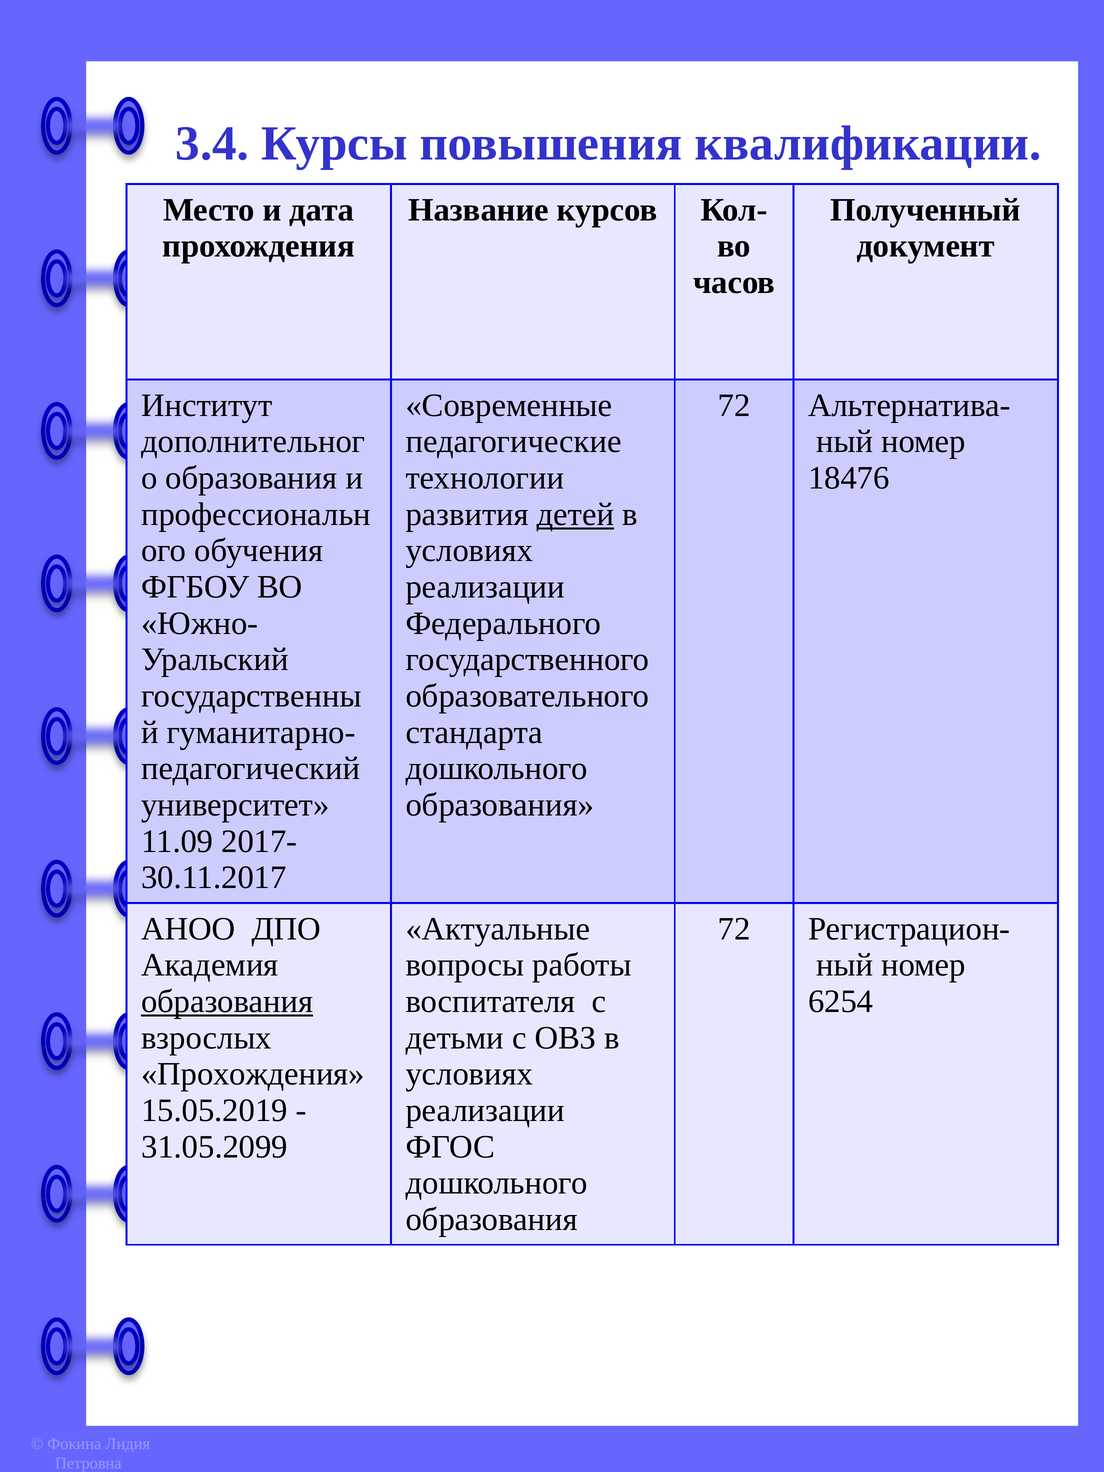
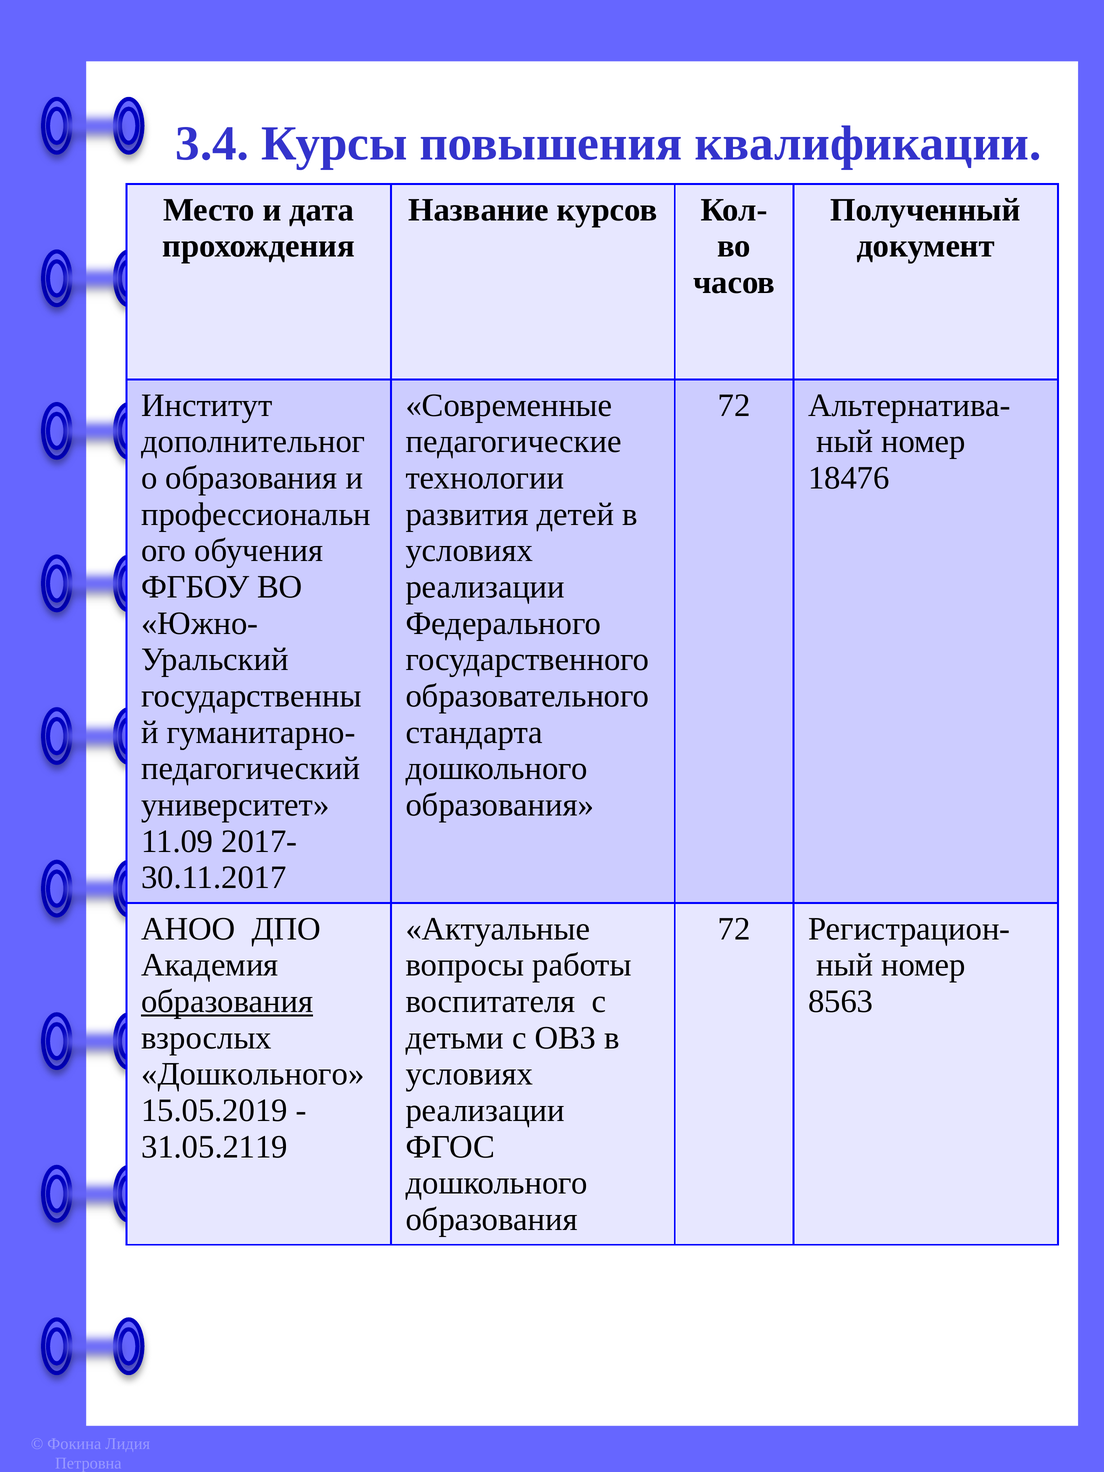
детей underline: present -> none (575, 514)
6254: 6254 -> 8563 (841, 1001)
Прохождения: Прохождения -> Дошкольного (253, 1074)
31.05.2099: 31.05.2099 -> 31.05.2119 (215, 1147)
